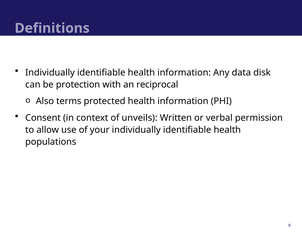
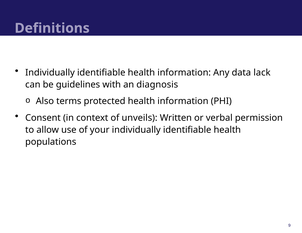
disk: disk -> lack (262, 73)
protection: protection -> guidelines (78, 85)
reciprocal: reciprocal -> diagnosis (157, 85)
